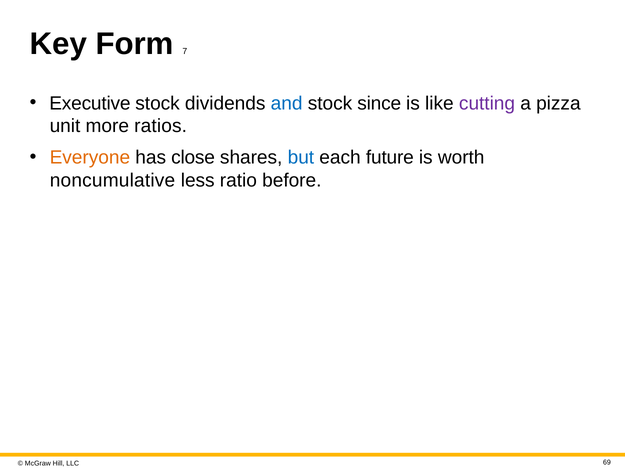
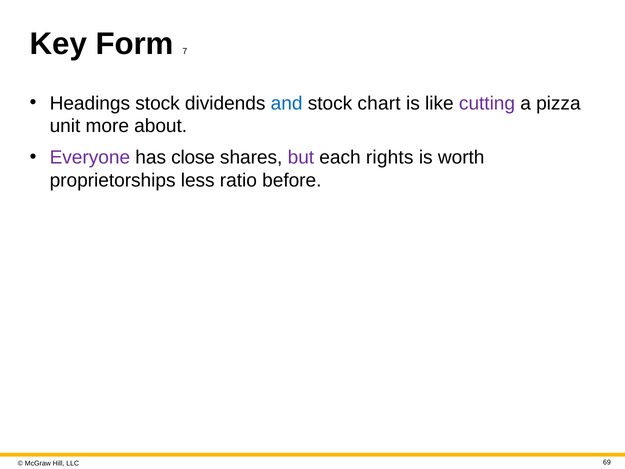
Executive: Executive -> Headings (90, 103)
since: since -> chart (379, 103)
ratios: ratios -> about (161, 126)
Everyone colour: orange -> purple (90, 158)
but colour: blue -> purple (301, 158)
future: future -> rights (390, 158)
noncumulative: noncumulative -> proprietorships (113, 180)
